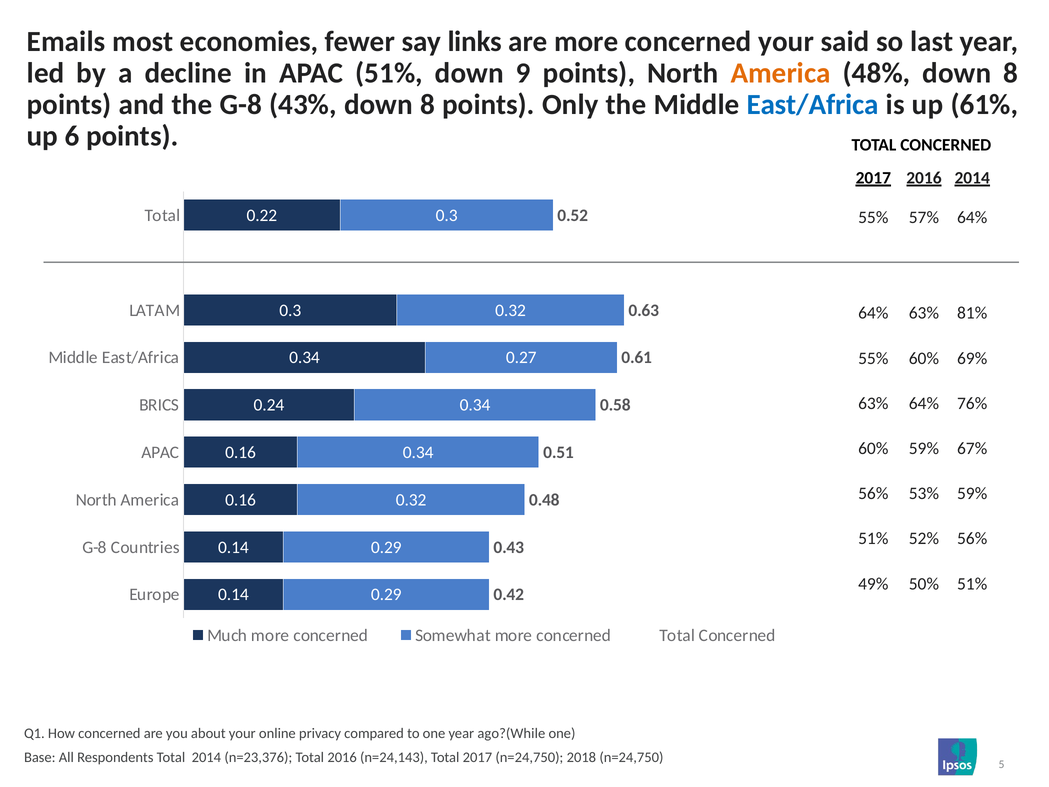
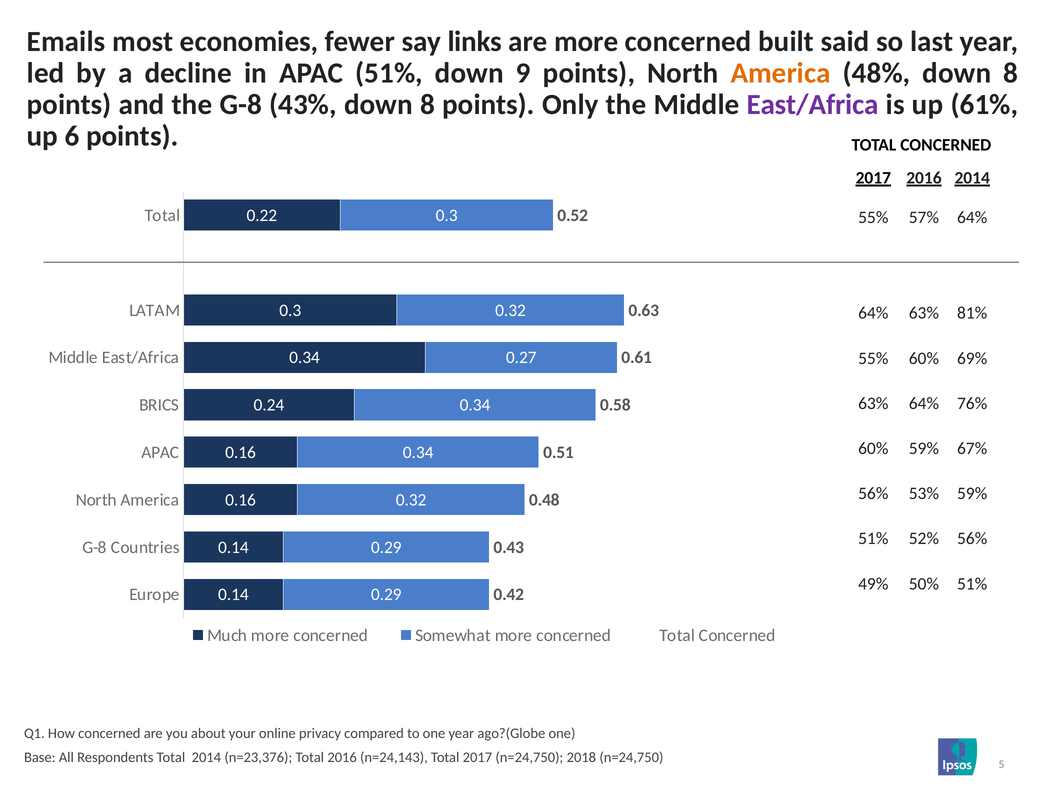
concerned your: your -> built (786, 42)
East/Africa colour: blue -> purple (813, 105)
ago?(While: ago?(While -> ago?(Globe (511, 733)
